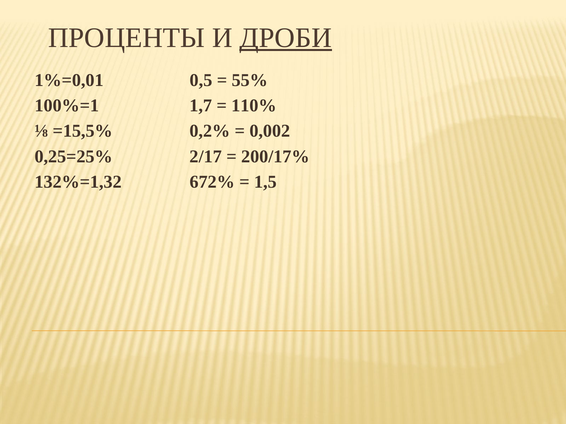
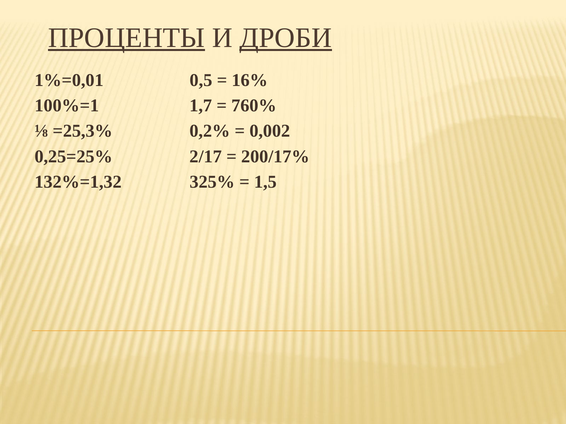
ПРОЦЕНТЫ underline: none -> present (126, 38)
55%: 55% -> 16% (250, 80)
110%: 110% -> 760% (254, 106)
=15,5%: =15,5% -> =25,3% (83, 131)
672%: 672% -> 325% (212, 182)
